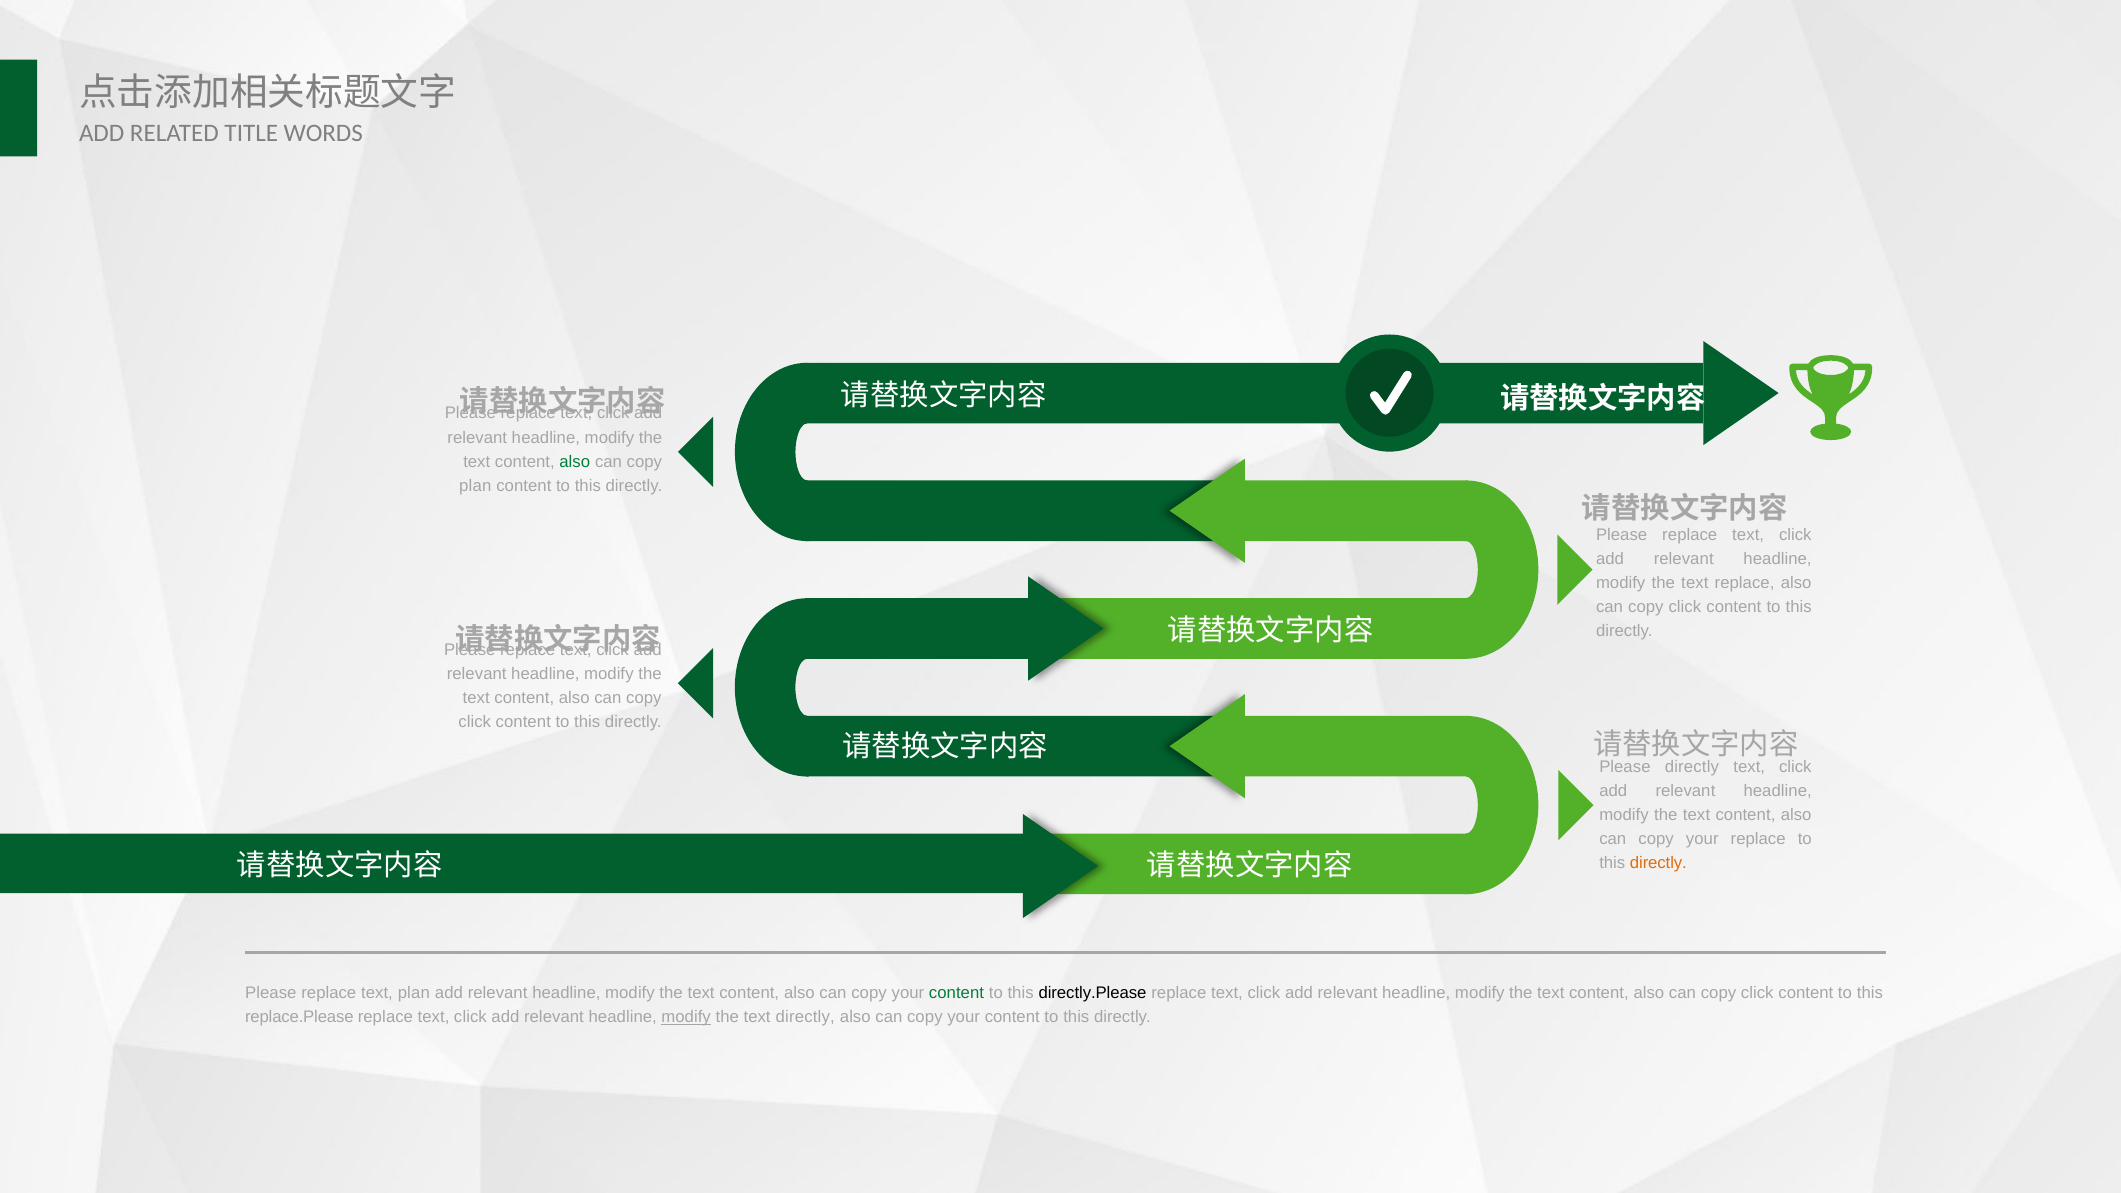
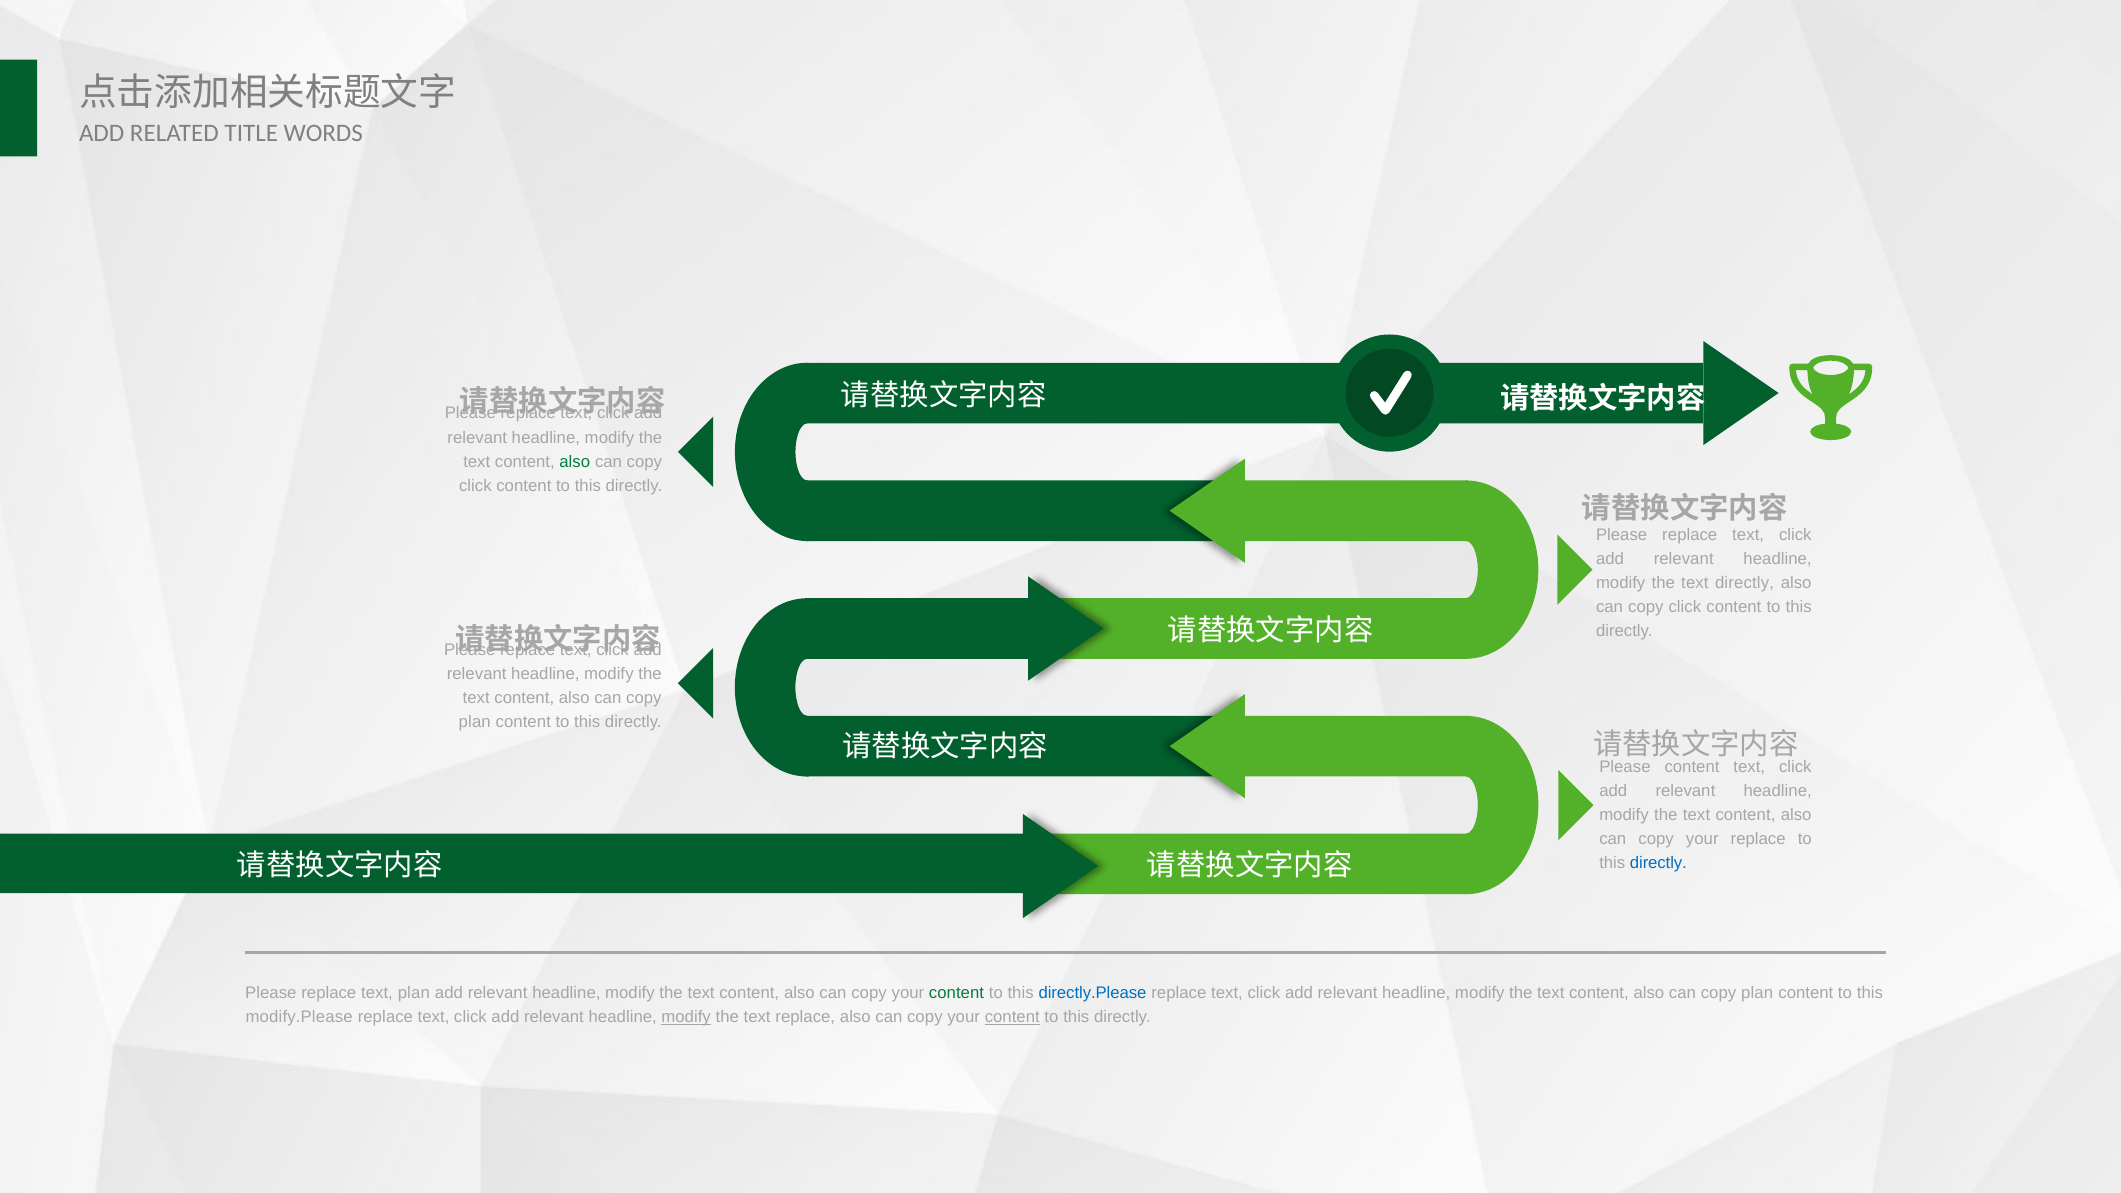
plan: plan -> click (475, 486)
text replace: replace -> directly (1745, 583)
click: click -> plan (475, 722)
Please directly: directly -> content (1692, 767)
directly colour: orange -> blue (1658, 863)
directly.Please colour: black -> blue (1093, 993)
click: click -> plan (1757, 993)
replace.Please: replace.Please -> modify.Please (299, 1017)
text directly: directly -> replace (805, 1017)
content underline: none -> present (1012, 1017)
